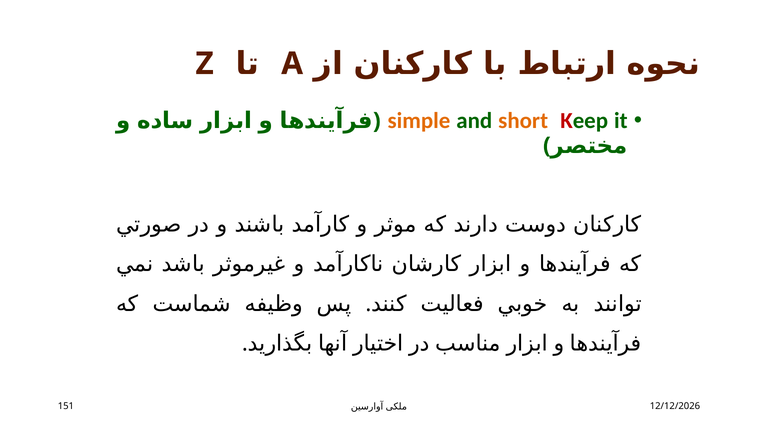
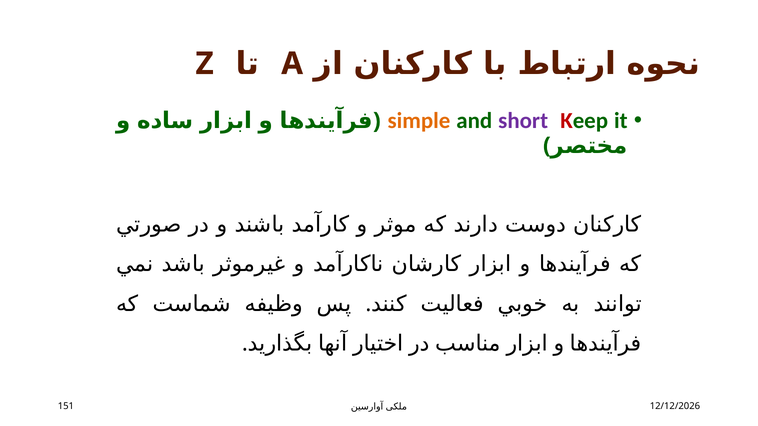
short colour: orange -> purple (523, 121)
